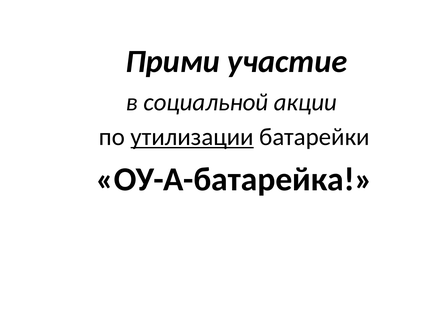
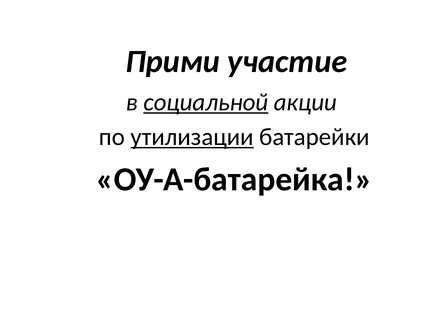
социальной underline: none -> present (206, 102)
